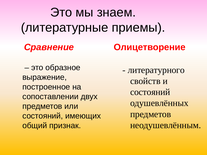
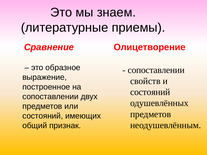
литературного: литературного -> сопоставлении (156, 70)
